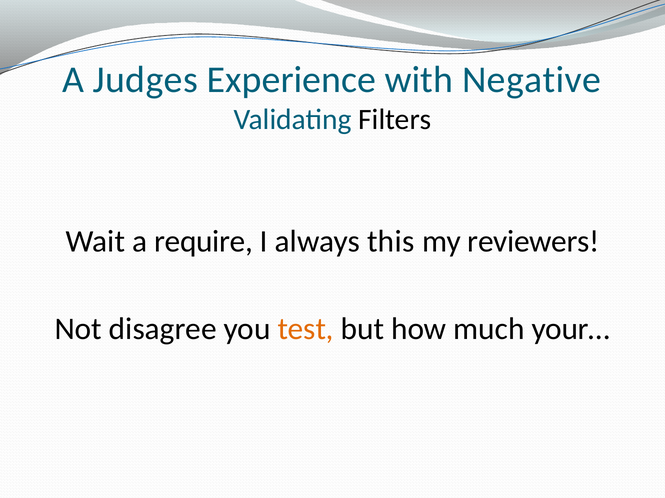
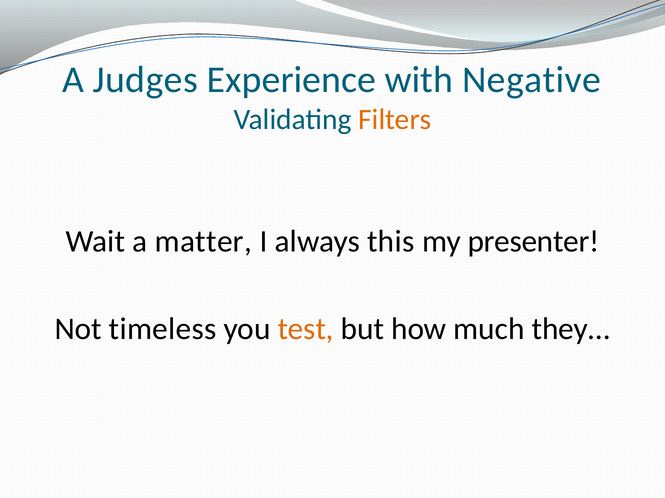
Filters colour: black -> orange (395, 120)
require: require -> matter (203, 242)
reviewers: reviewers -> presenter (533, 242)
disagree: disagree -> timeless (163, 329)
your…: your… -> they… (571, 329)
